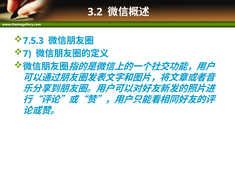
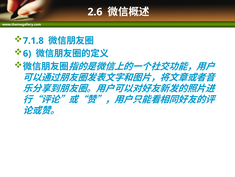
3.2: 3.2 -> 2.6 (95, 12)
7.5.3: 7.5.3 -> 7.1.8 (33, 41)
7: 7 -> 6 (27, 53)
